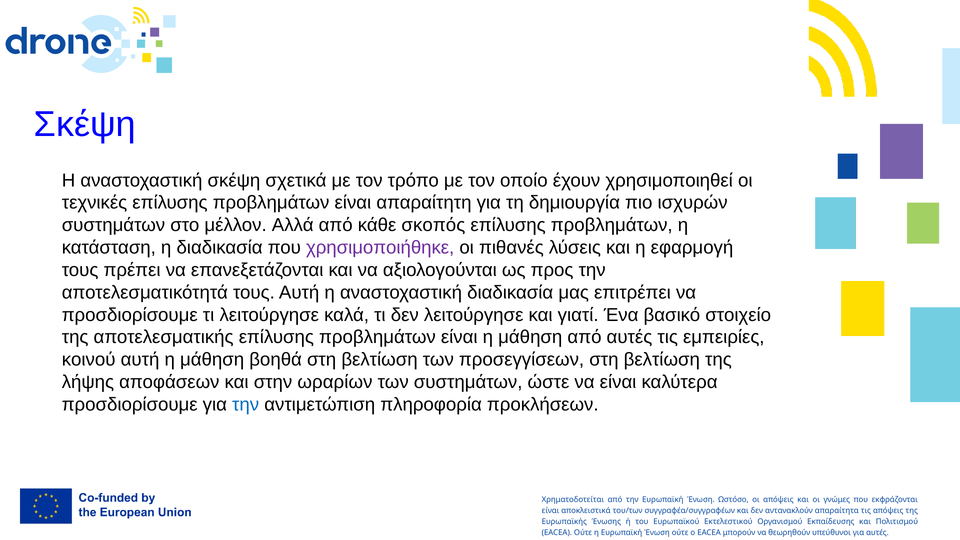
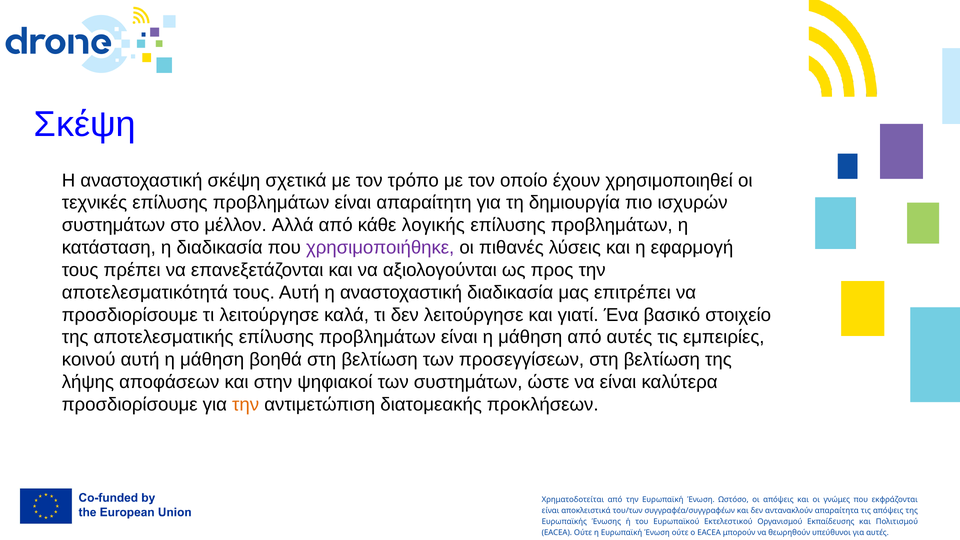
σκοπός: σκοπός -> λογικής (433, 225)
ωραρίων: ωραρίων -> ψηφιακοί (335, 382)
την colour: blue -> orange (246, 405)
πληροφορία: πληροφορία -> διατομεακής (431, 405)
